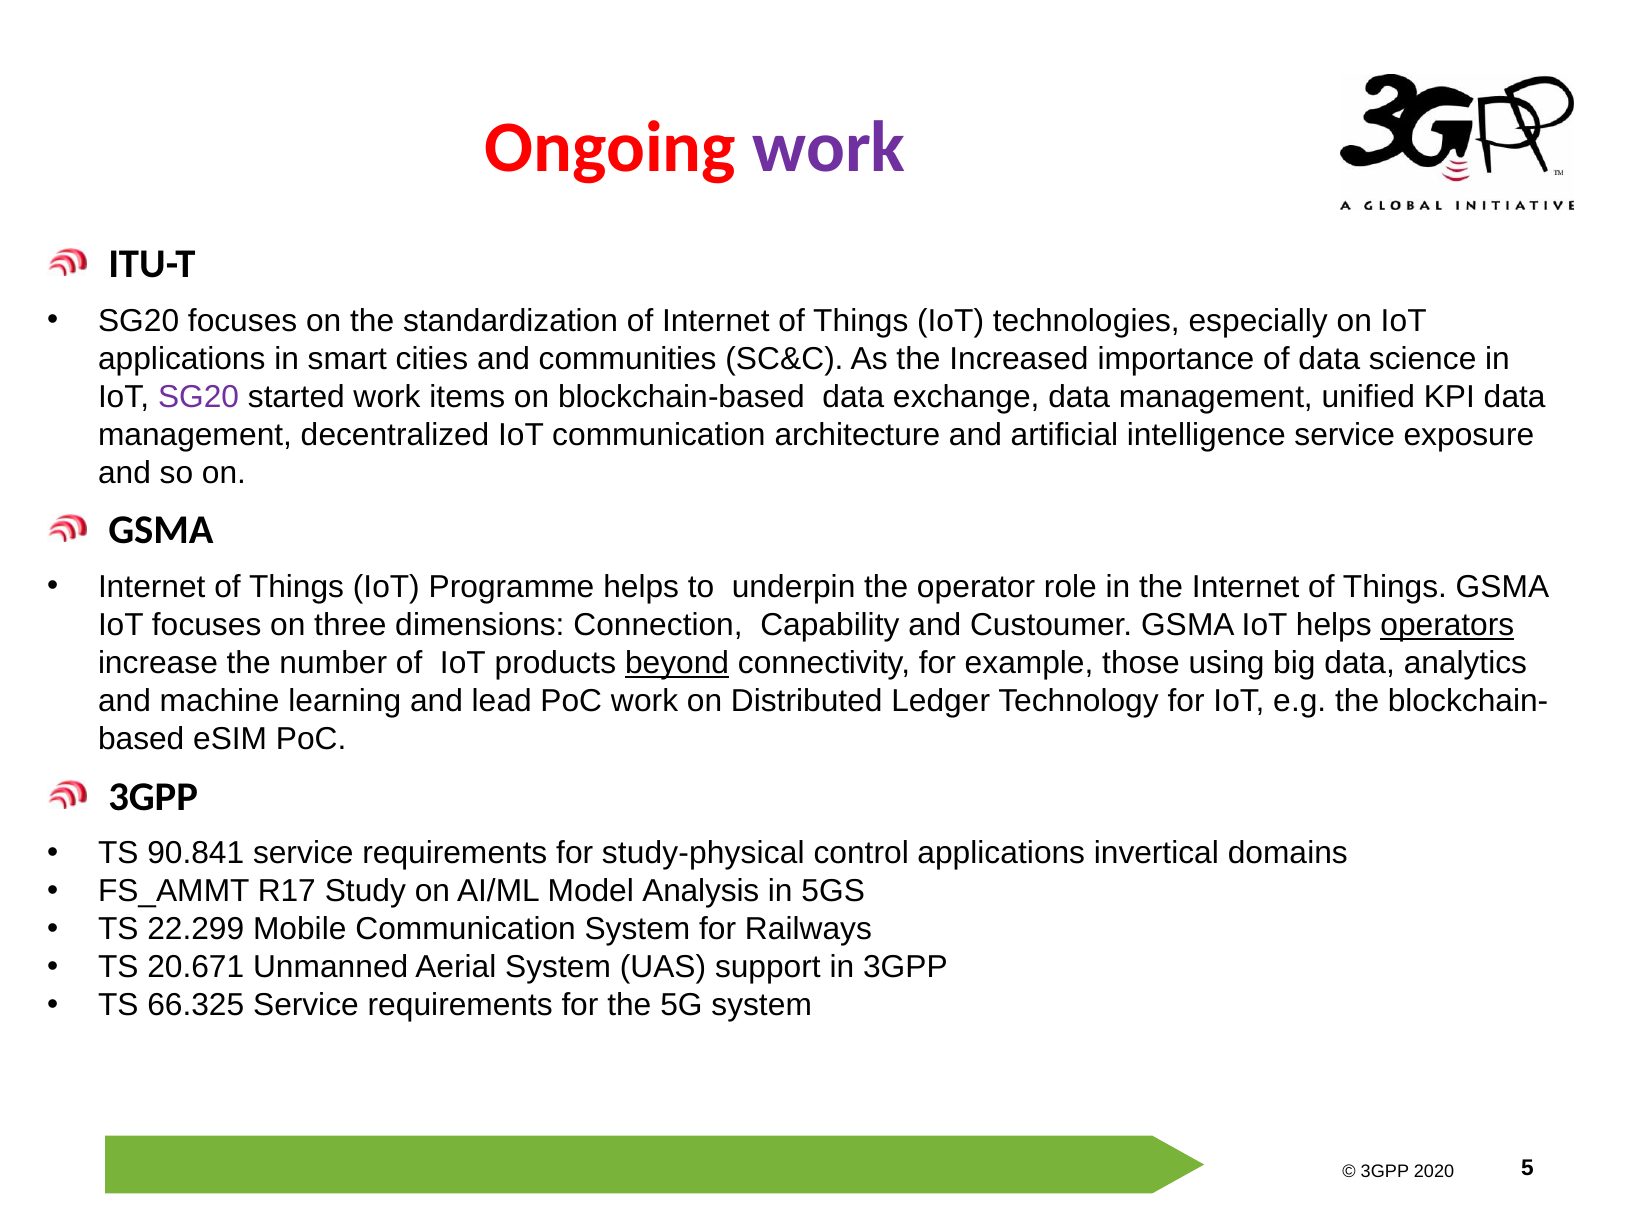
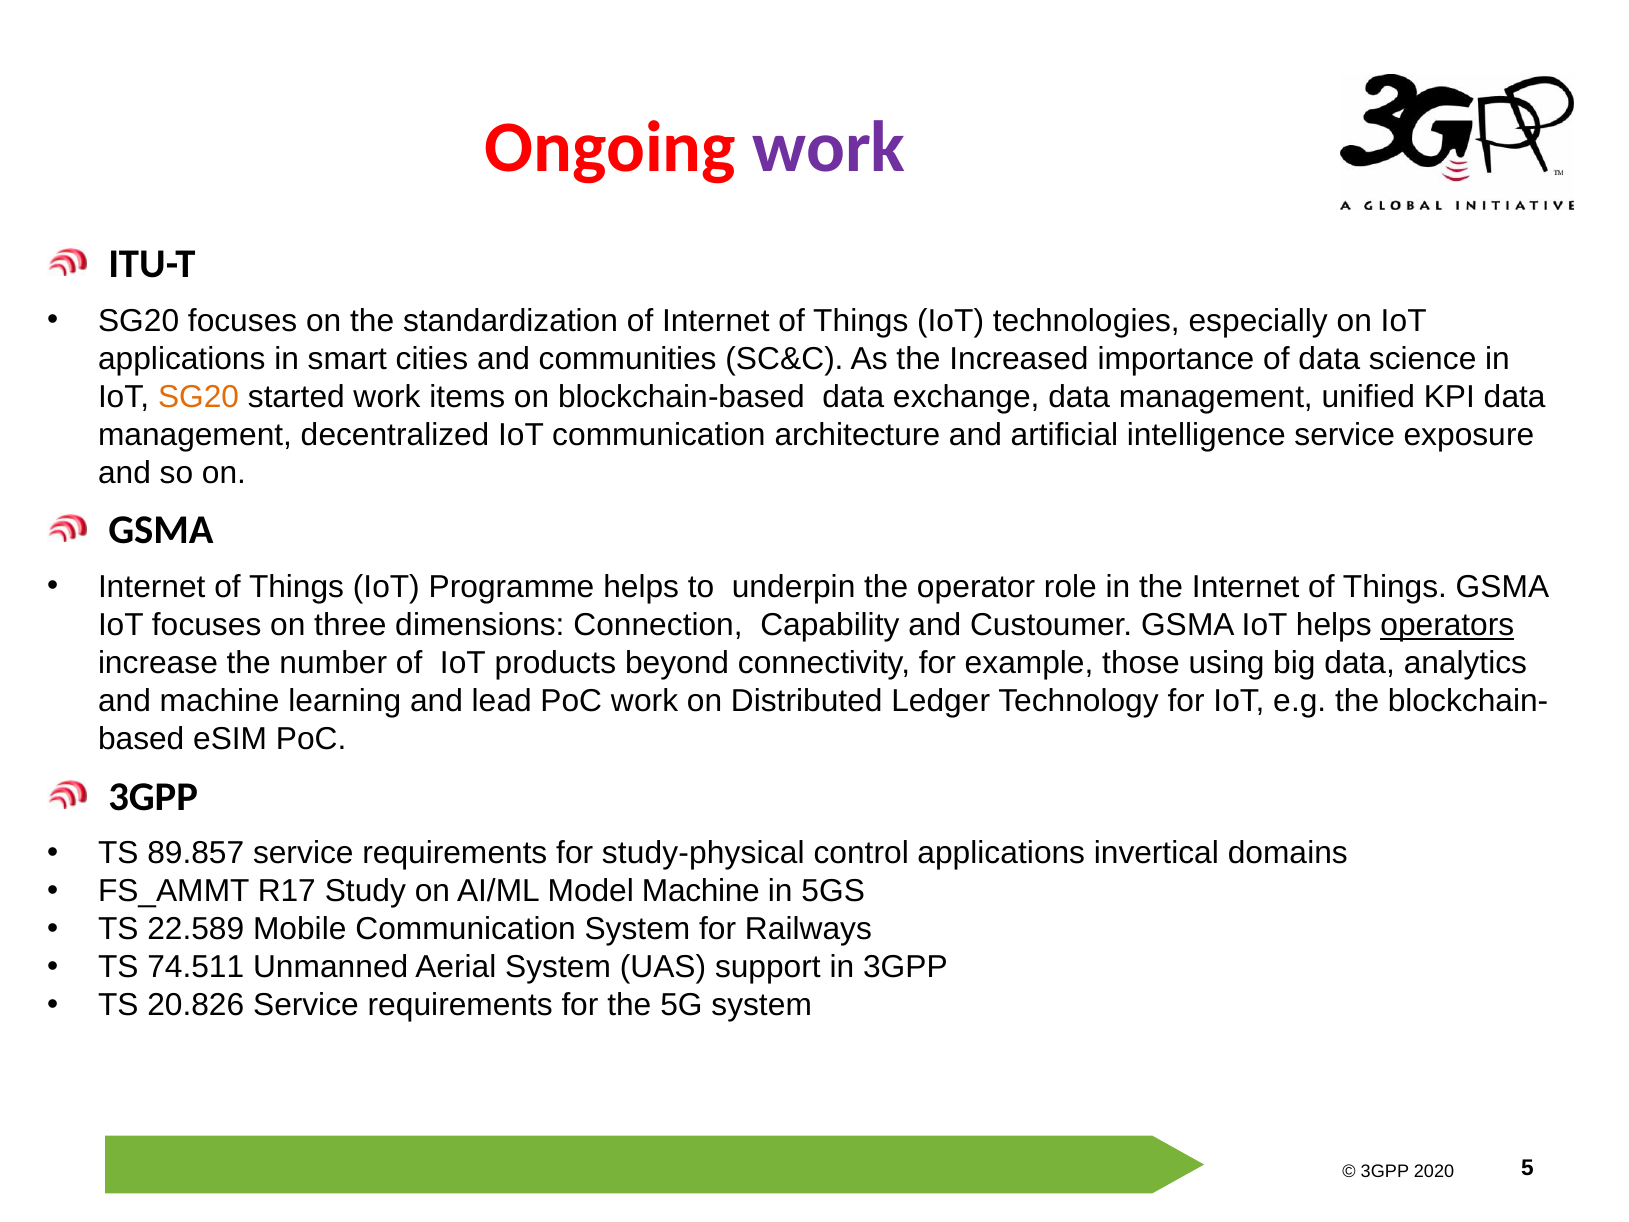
SG20 colour: purple -> orange (199, 397)
beyond underline: present -> none (677, 663)
90.841: 90.841 -> 89.857 (196, 853)
Model Analysis: Analysis -> Machine (701, 891)
22.299: 22.299 -> 22.589 (196, 929)
20.671: 20.671 -> 74.511 (196, 967)
66.325: 66.325 -> 20.826 (196, 1005)
